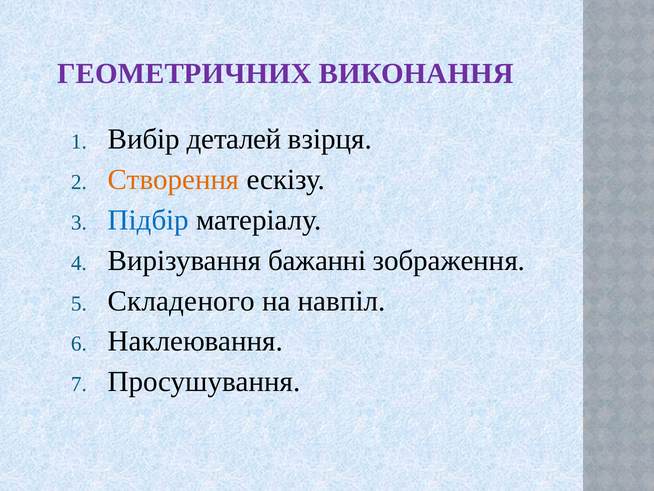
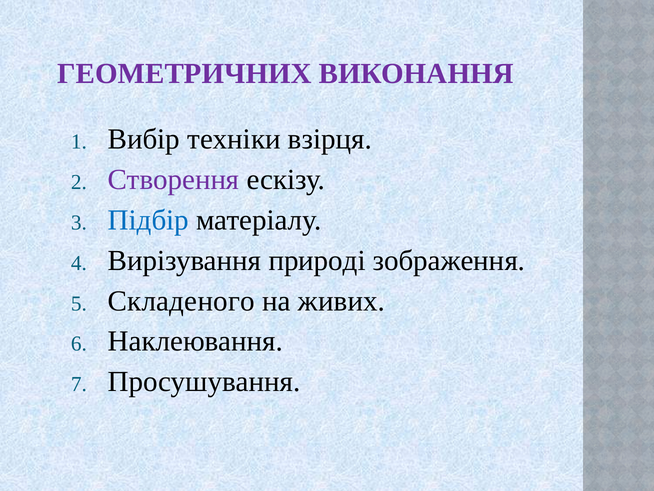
деталей: деталей -> техніки (234, 139)
Створення colour: orange -> purple (174, 180)
бажанні: бажанні -> природі (317, 260)
навпіл: навпіл -> живих (342, 301)
